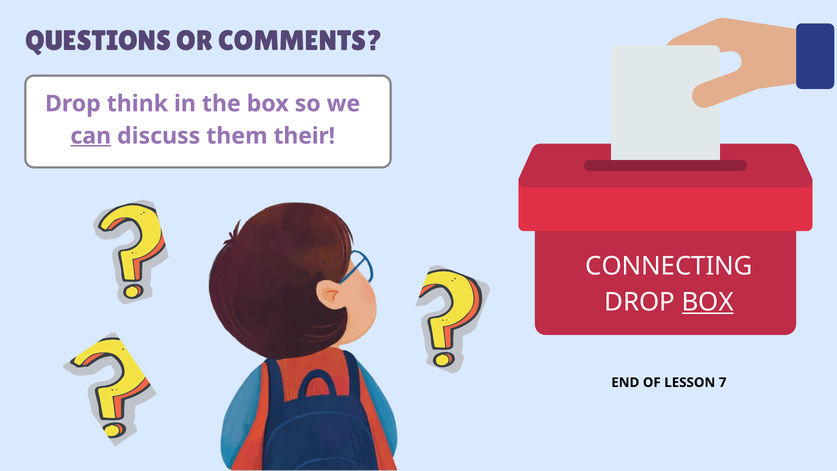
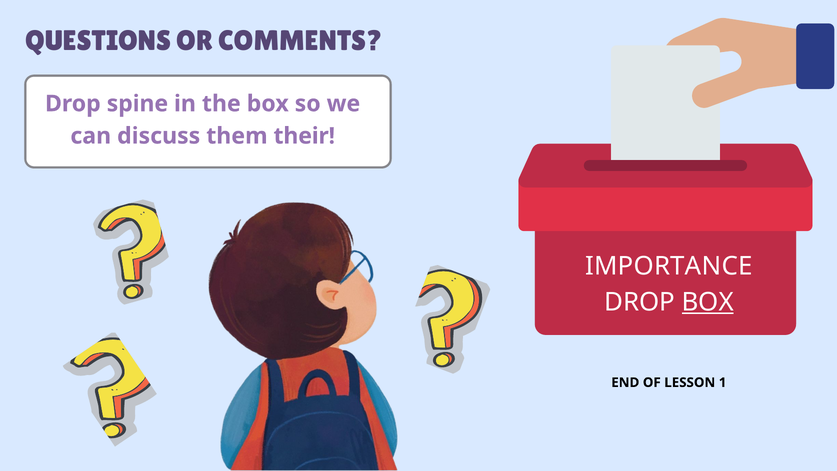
think: think -> spine (137, 104)
can underline: present -> none (91, 136)
CONNECTING: CONNECTING -> IMPORTANCE (669, 266)
7: 7 -> 1 (723, 382)
